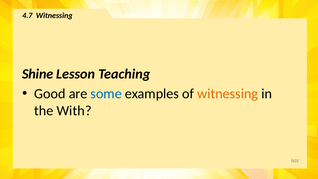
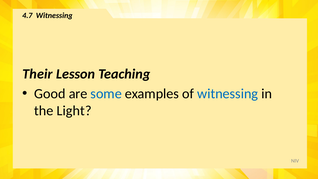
Shine: Shine -> Their (38, 74)
witnessing colour: orange -> blue (228, 94)
With: With -> Light (74, 111)
